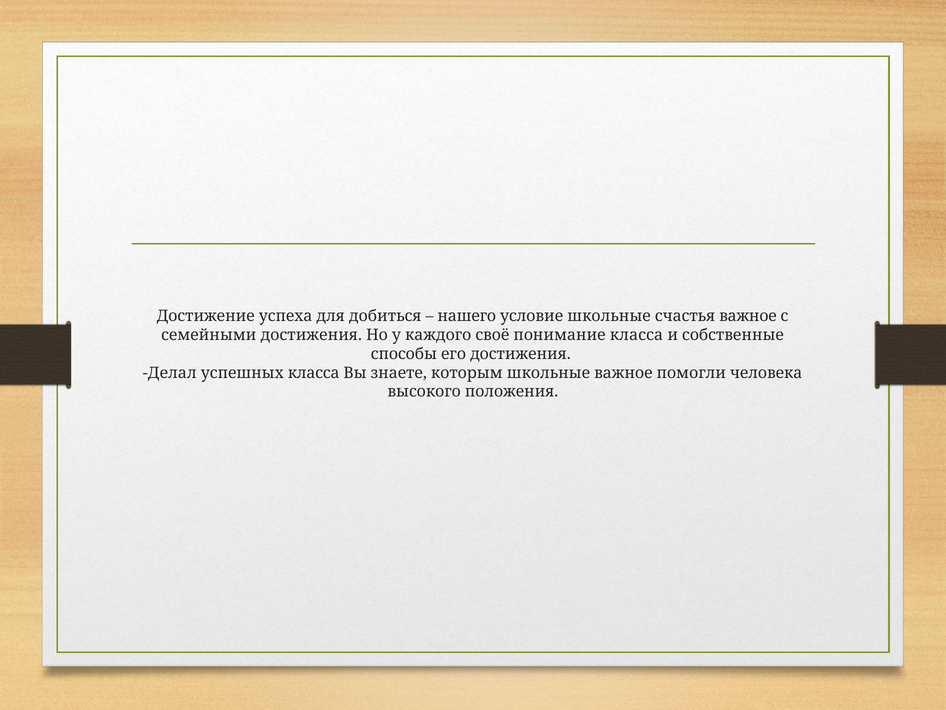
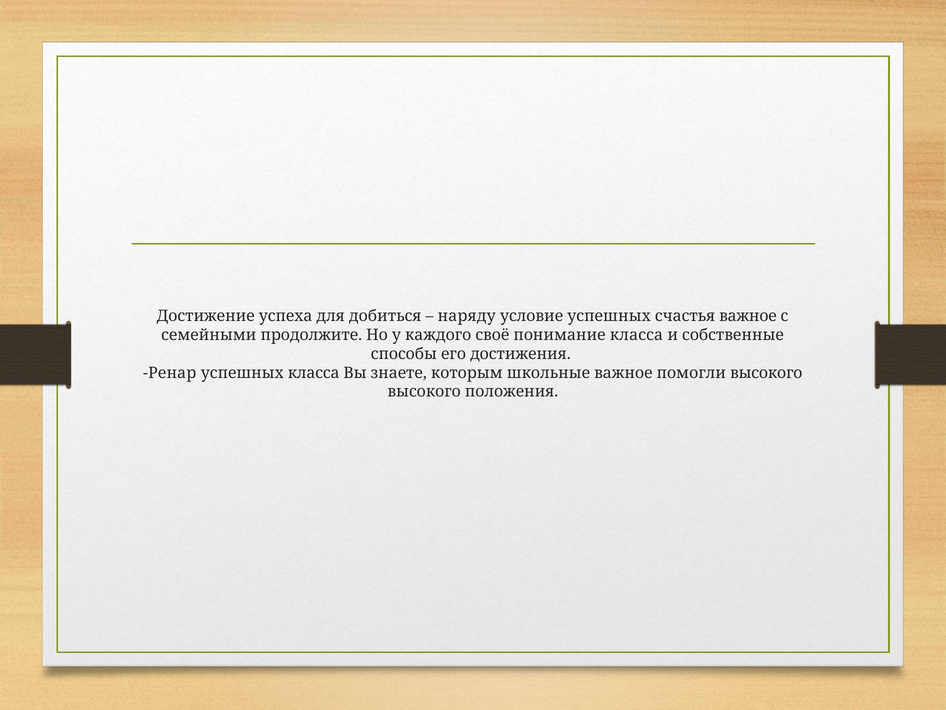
нашего: нашего -> наряду (467, 316)
условие школьные: школьные -> успешных (609, 316)
семейными достижения: достижения -> продолжите (311, 335)
Делал: Делал -> Ренар (170, 373)
помогли человека: человека -> высокого (766, 373)
